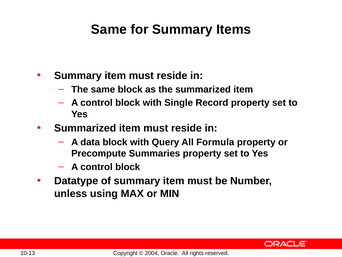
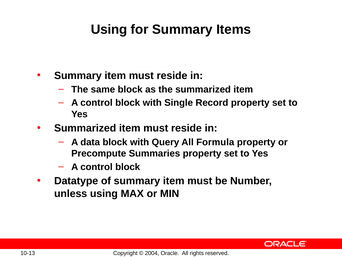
Same: Same -> Using (109, 29)
